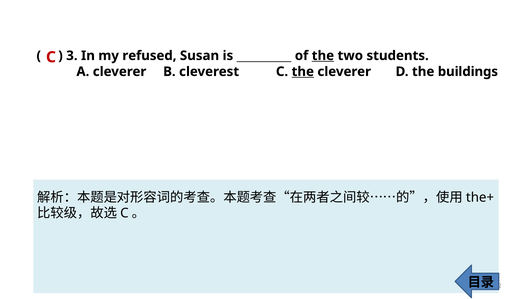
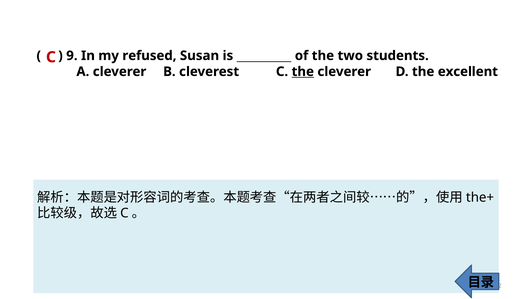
3: 3 -> 9 (72, 56)
the underline: present -> none (323, 56)
buildings: buildings -> excellent (468, 72)
